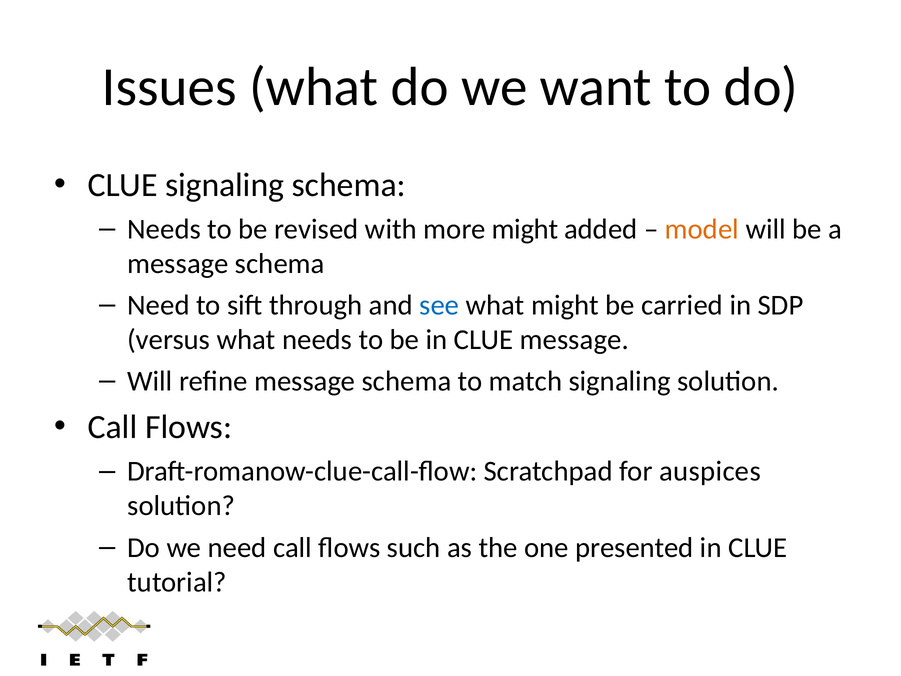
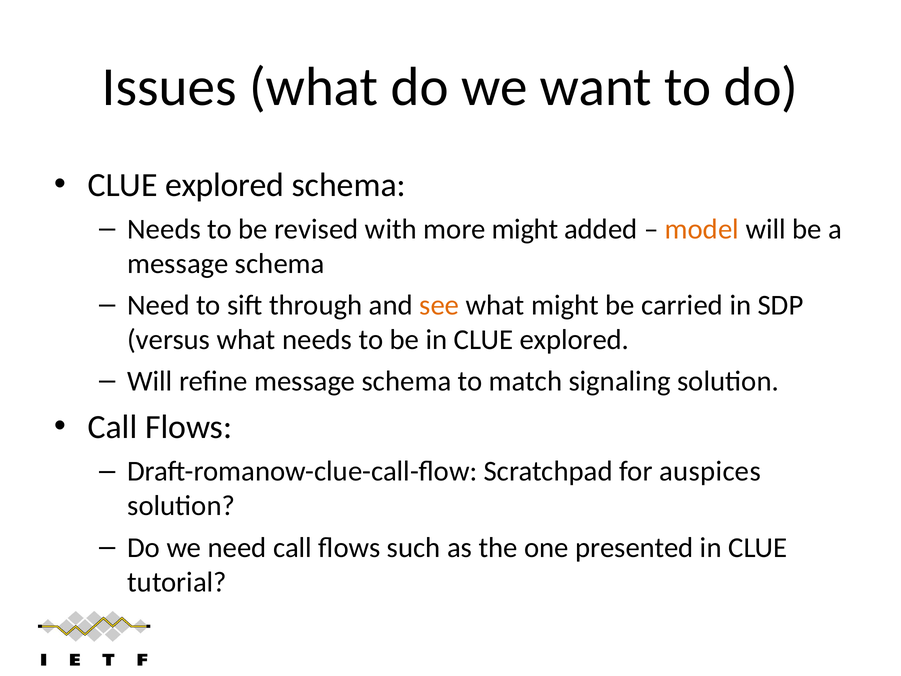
signaling: signaling -> explored (225, 185)
see colour: blue -> orange (439, 305)
in CLUE message: message -> explored (574, 340)
